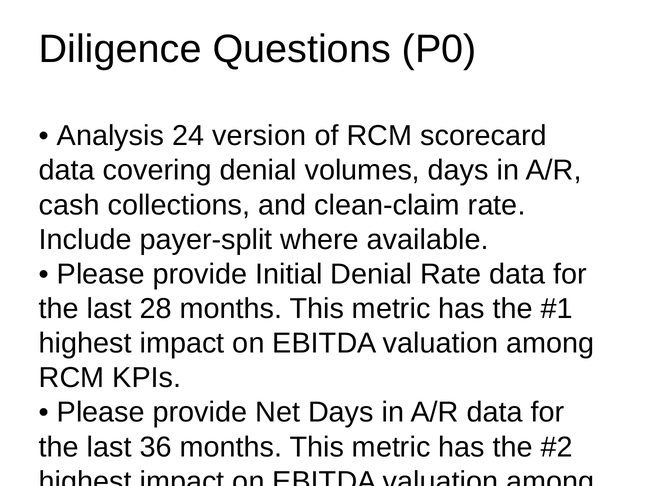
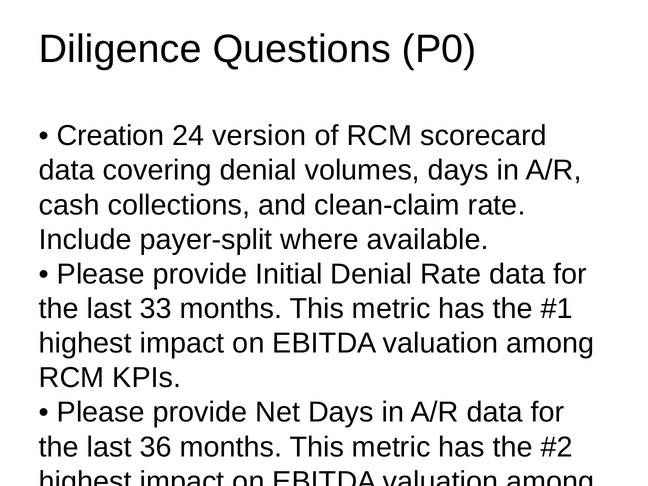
Analysis: Analysis -> Creation (111, 136)
28: 28 -> 33 (156, 309)
